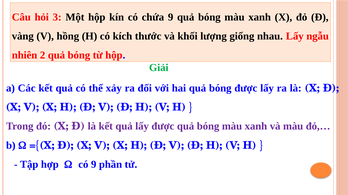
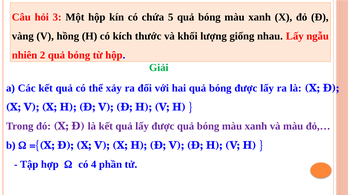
chứa 9: 9 -> 5 (171, 17)
có 9: 9 -> 4 (94, 165)
